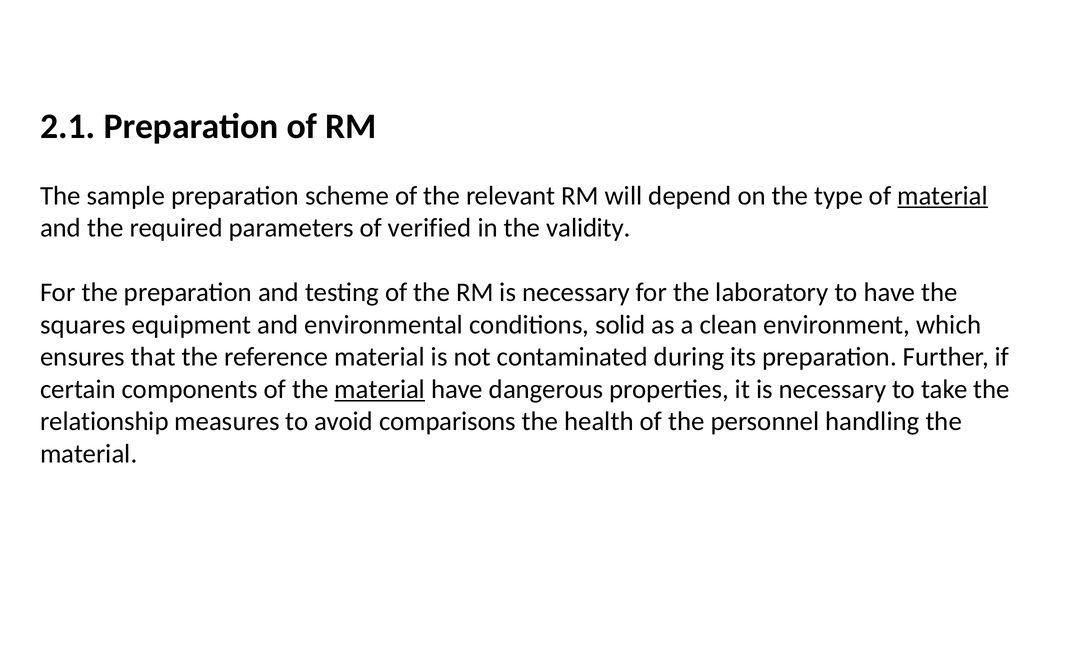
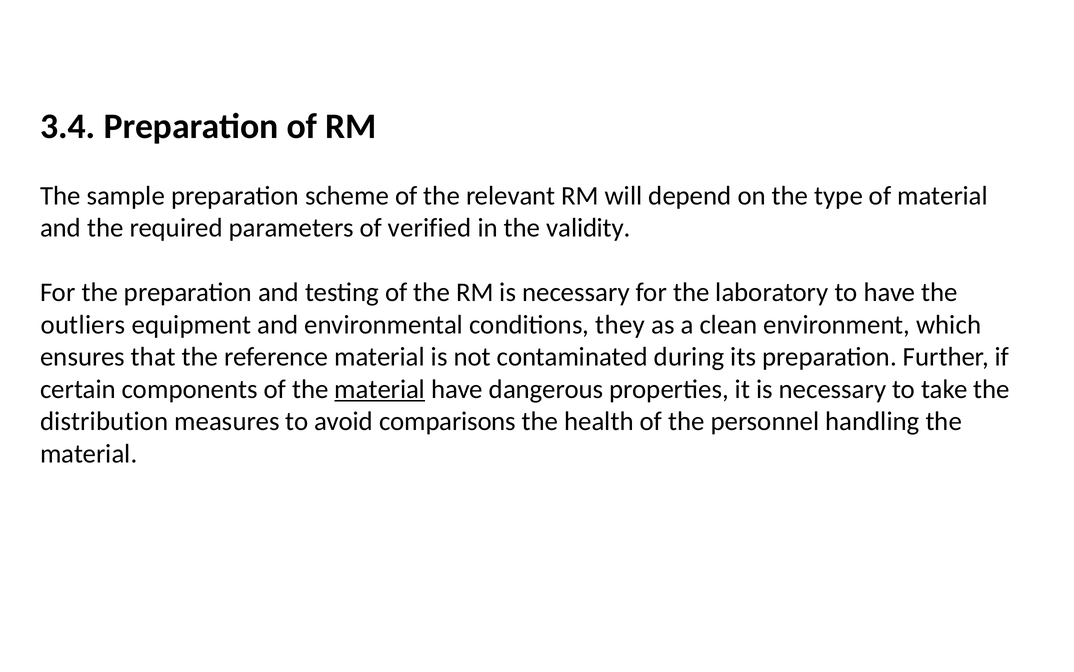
2.1: 2.1 -> 3.4 (68, 126)
material underline: present -> none (943, 195)
squares: squares -> outliers (83, 324)
solid: solid -> they (620, 324)
relationship: relationship -> distribution (104, 421)
